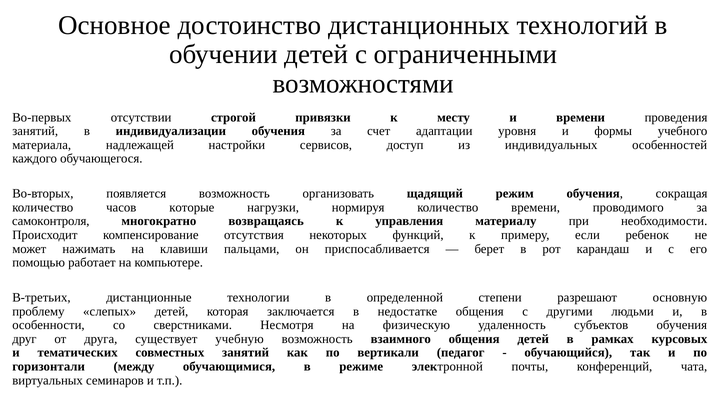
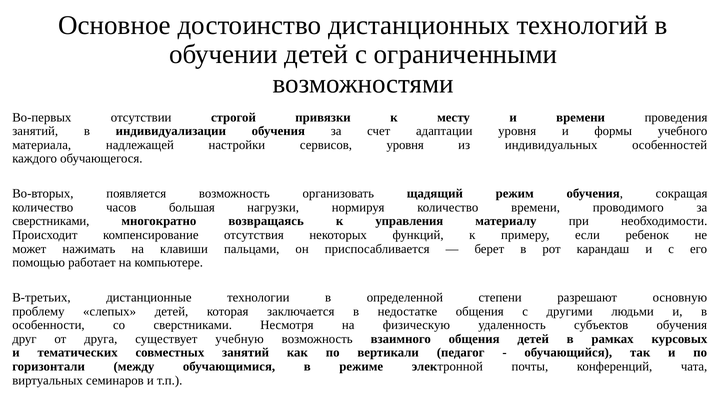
сервисов доступ: доступ -> уровня (405, 145)
которые: которые -> большая (192, 208)
самоконтроля: самоконтроля -> сверстниками (51, 222)
